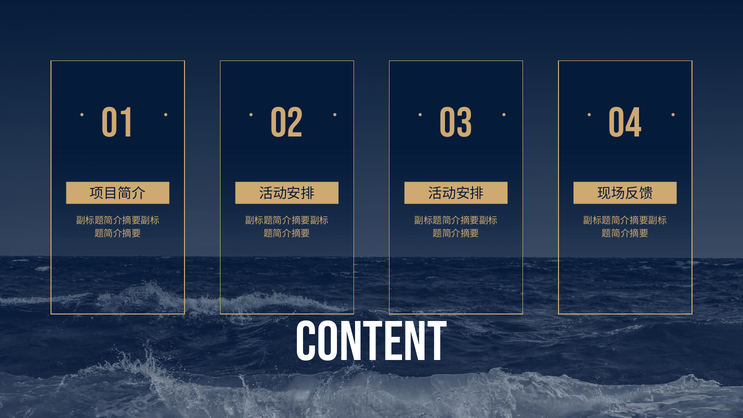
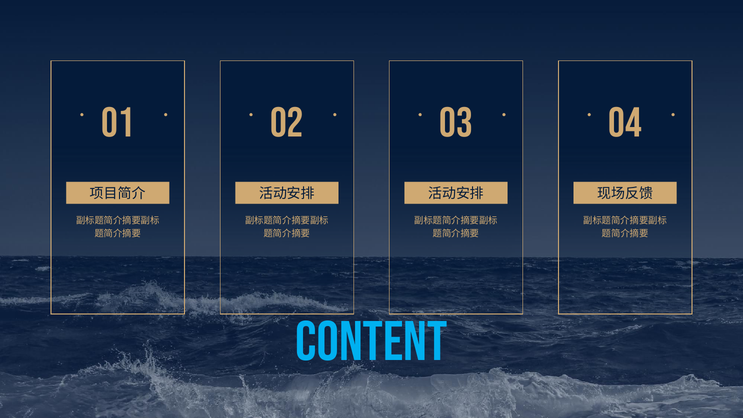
content colour: white -> light blue (371, 342)
